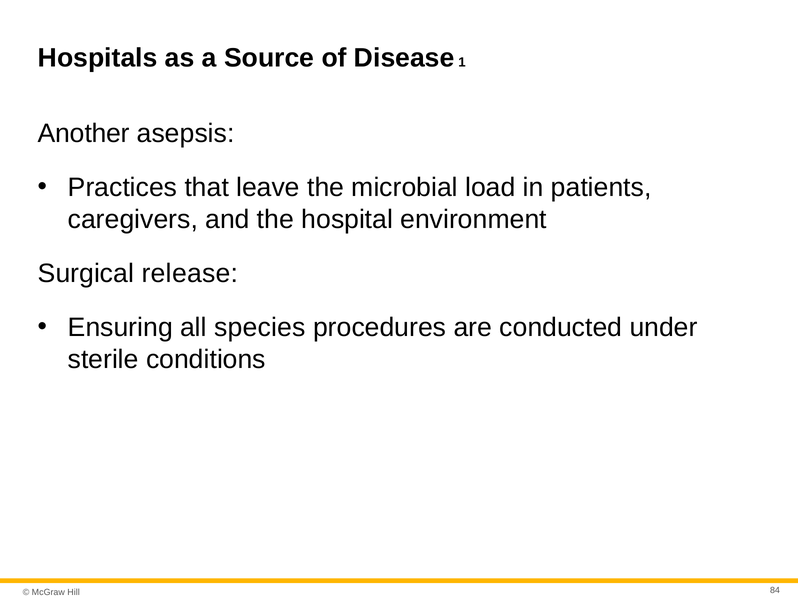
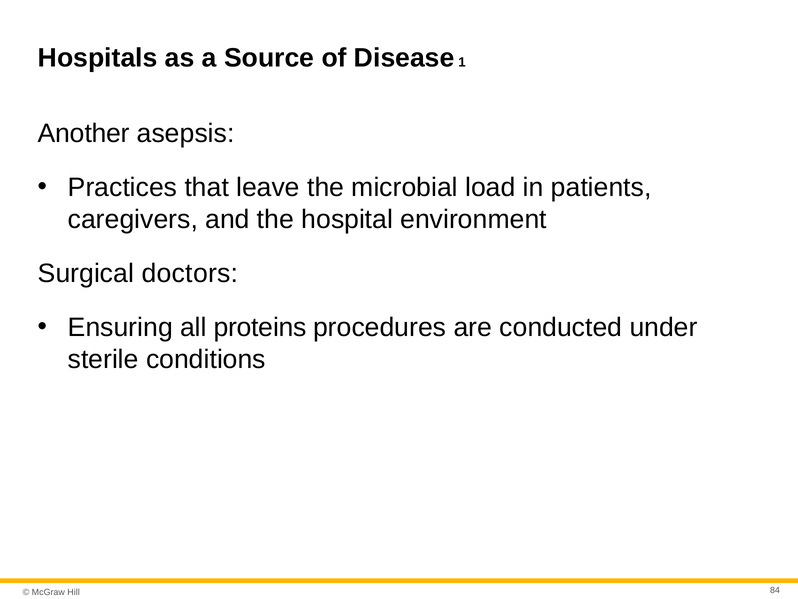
release: release -> doctors (190, 273)
species: species -> proteins (260, 327)
